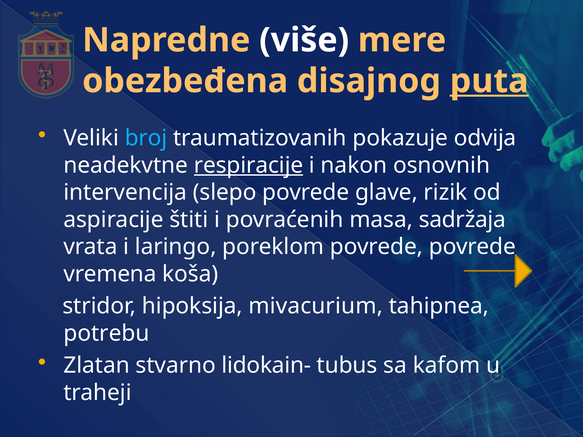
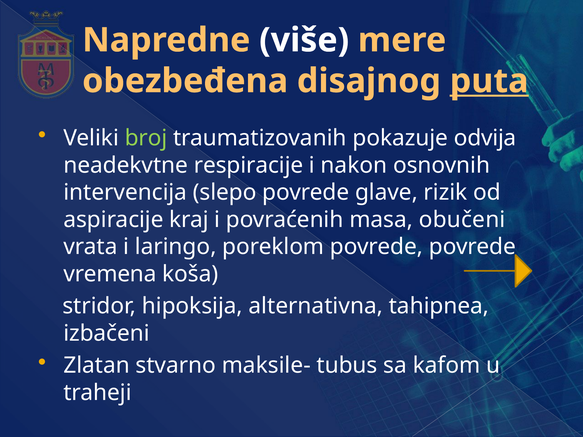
broj colour: light blue -> light green (146, 138)
respiracije underline: present -> none (249, 165)
štiti: štiti -> kraj (189, 220)
sadržaja: sadržaja -> obučeni (462, 220)
mivacurium: mivacurium -> alternativna (316, 306)
potrebu: potrebu -> izbačeni (107, 334)
lidokain-: lidokain- -> maksile- (266, 366)
